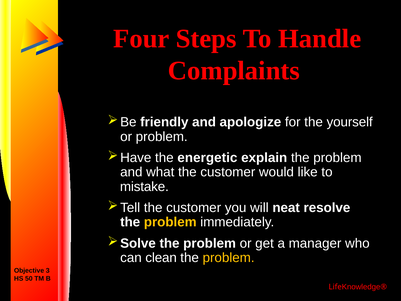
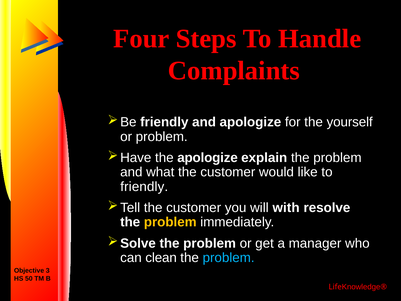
the energetic: energetic -> apologize (208, 158)
mistake: mistake -> friendly (144, 187)
neat: neat -> with (286, 208)
problem colour: yellow -> light blue (229, 258)
